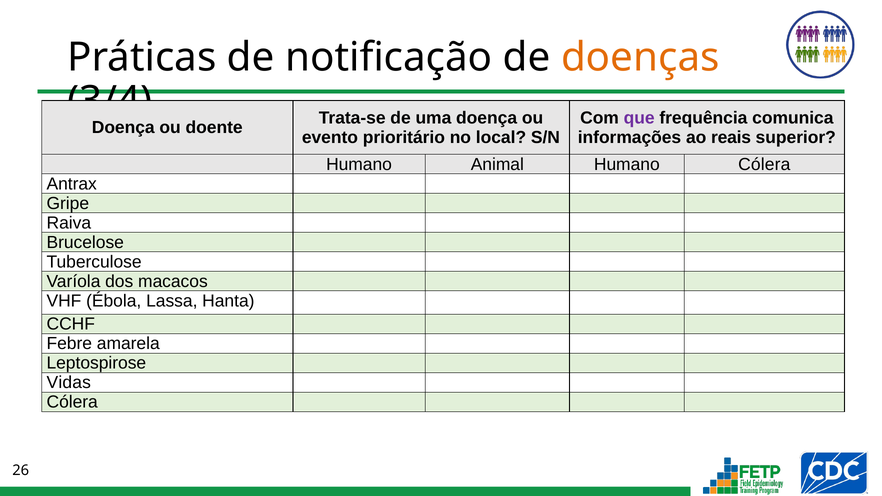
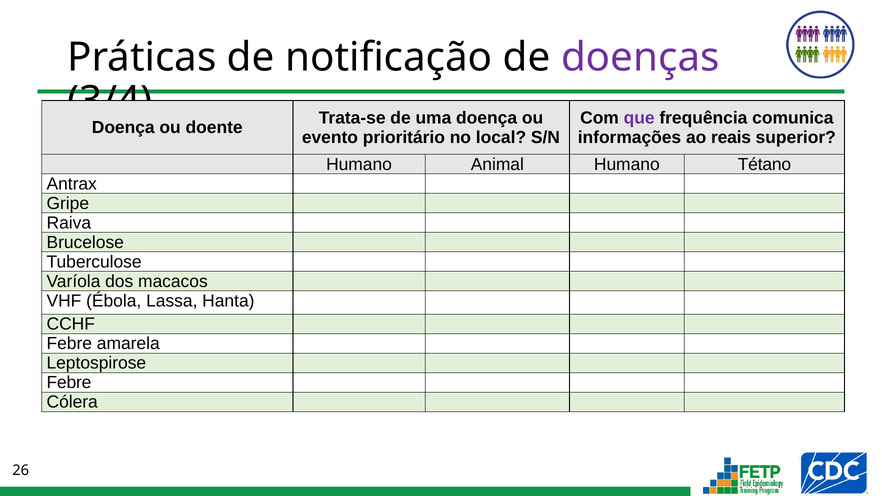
doenças colour: orange -> purple (640, 57)
Humano Cólera: Cólera -> Tétano (764, 164)
Vidas: Vidas -> Febre (69, 383)
